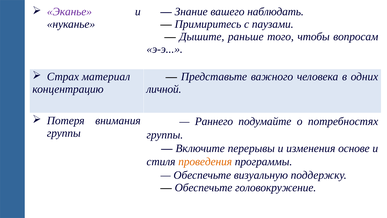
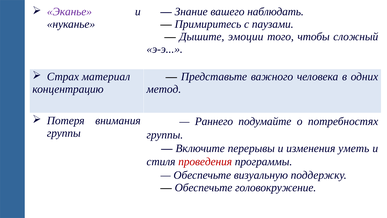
раньше: раньше -> эмоции (246, 37)
вопросам: вопросам -> сложный (356, 37)
личной: личной -> метод (164, 89)
основе: основе -> уметь (354, 148)
проведения colour: orange -> red (205, 161)
